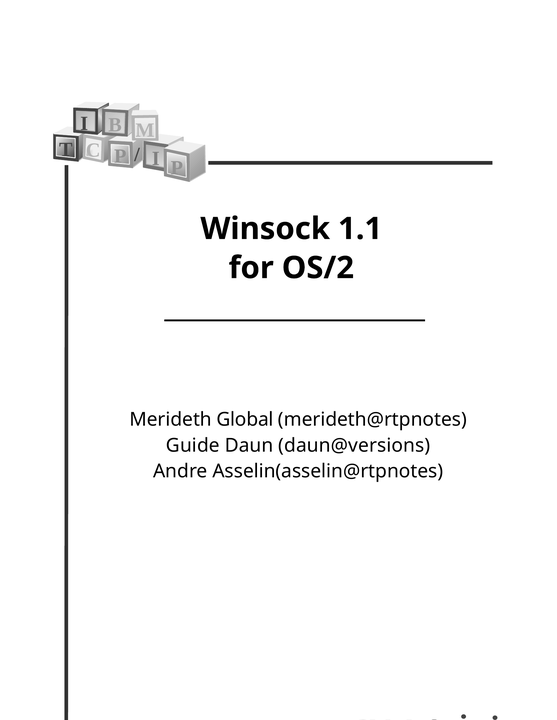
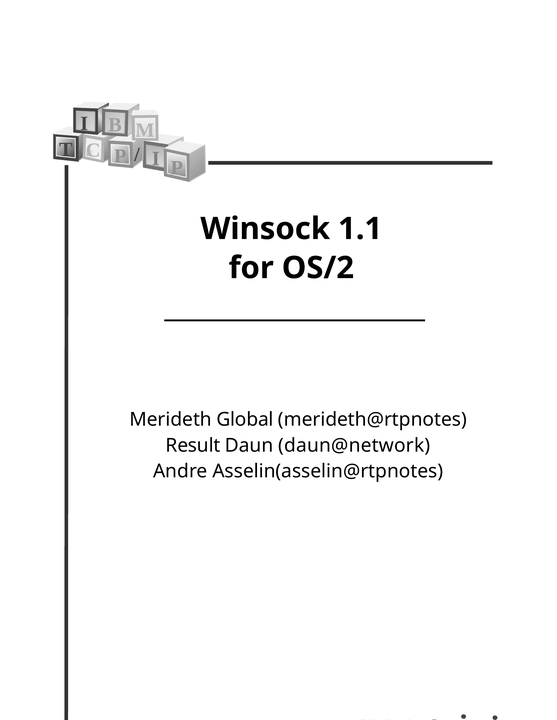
Guide: Guide -> Result (193, 446)
daun@versions: daun@versions -> daun@network (354, 446)
